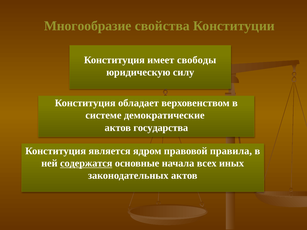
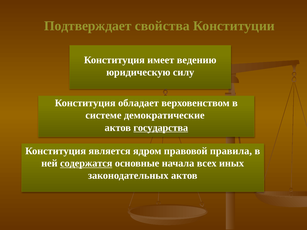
Многообразие: Многообразие -> Подтверждает (88, 26)
свободы: свободы -> ведению (197, 60)
государства underline: none -> present (161, 128)
